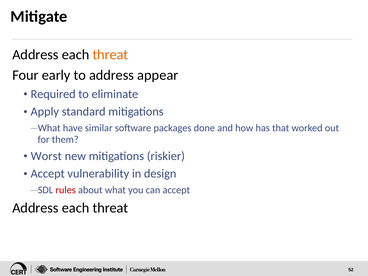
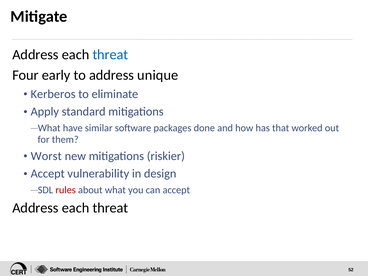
threat colour: orange -> blue (110, 55)
appear: appear -> unique (158, 75)
Required: Required -> Kerberos (53, 94)
